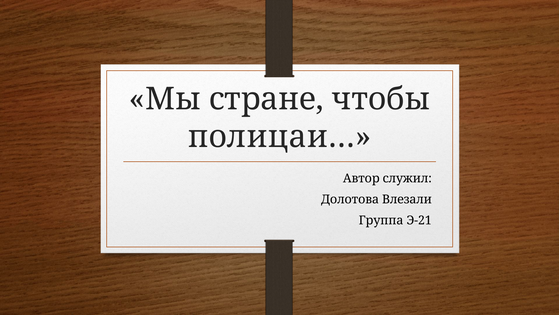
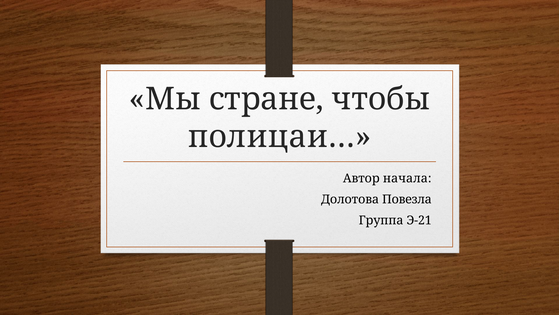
служил: служил -> начала (407, 178)
Влезали: Влезали -> Повезла (407, 199)
